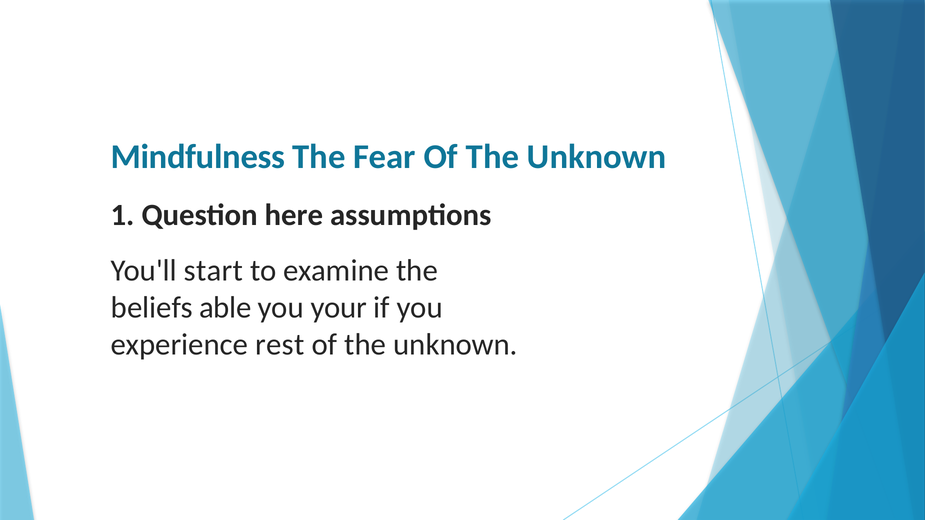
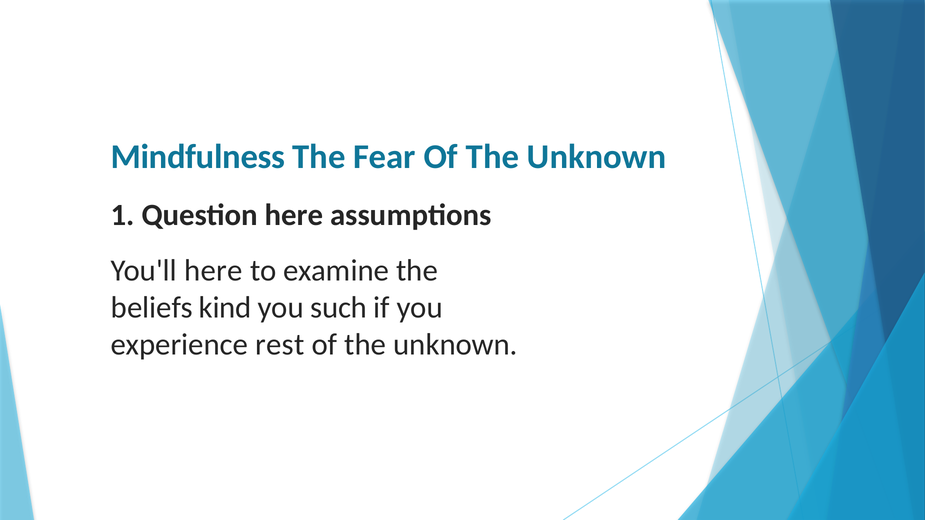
You'll start: start -> here (213, 271)
able: able -> kind (225, 308)
your: your -> such (339, 308)
